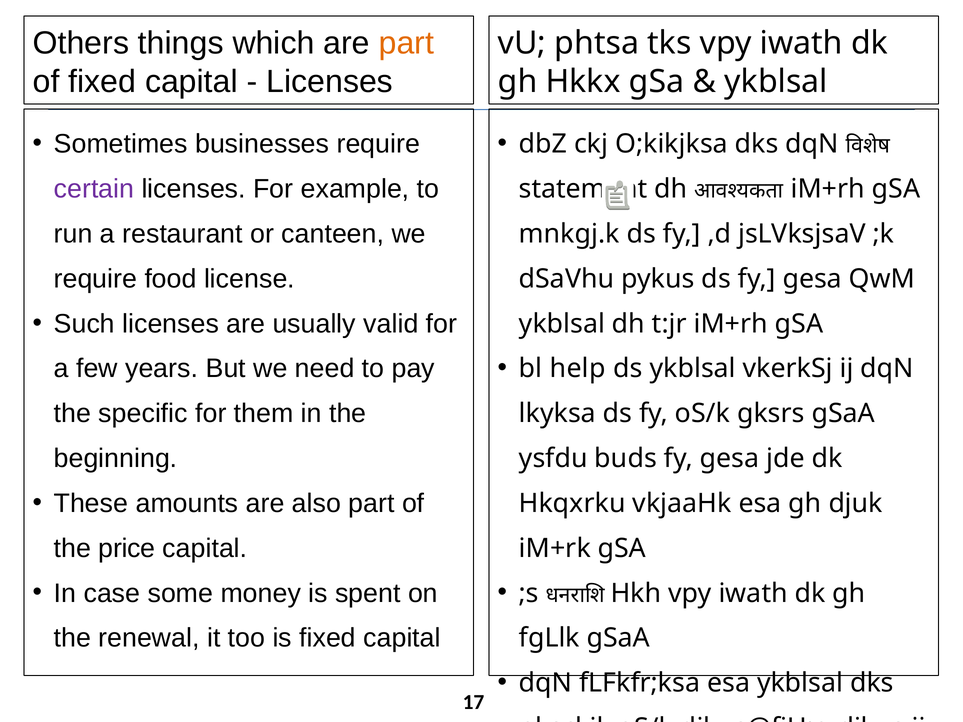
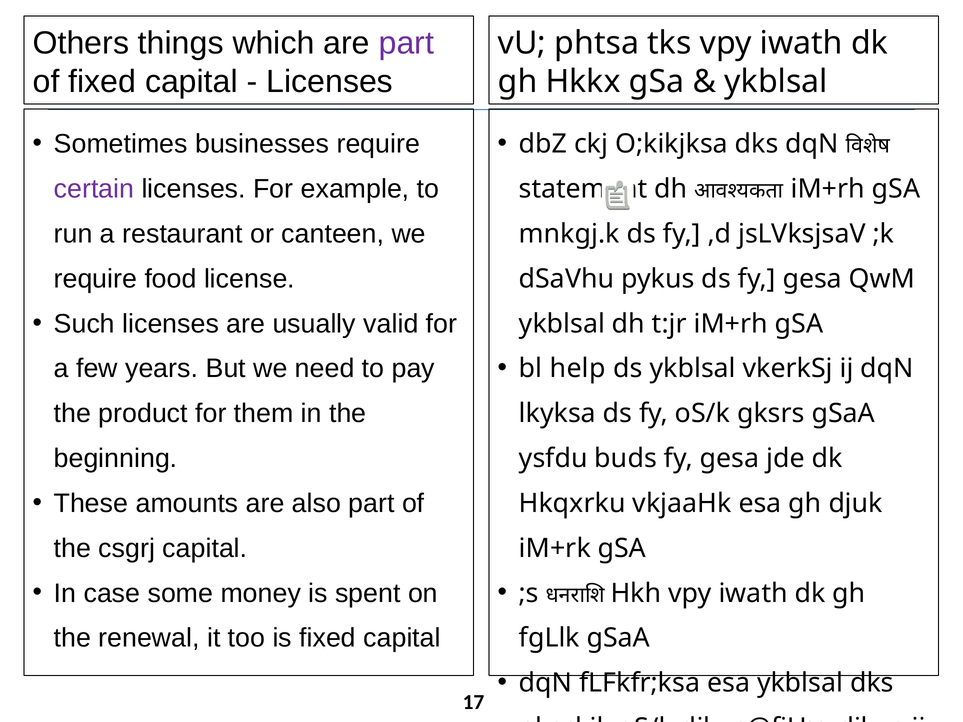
part colour: orange -> purple (406, 43)
specific: specific -> product (143, 414)
price: price -> csgrj (127, 548)
